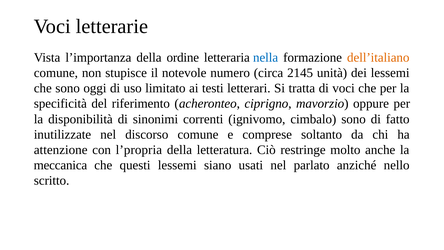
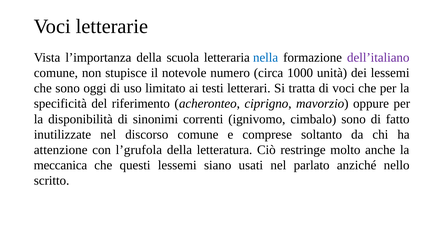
ordine: ordine -> scuola (183, 57)
dell’italiano colour: orange -> purple (378, 57)
2145: 2145 -> 1000 (300, 73)
l’propria: l’propria -> l’grufola (139, 150)
